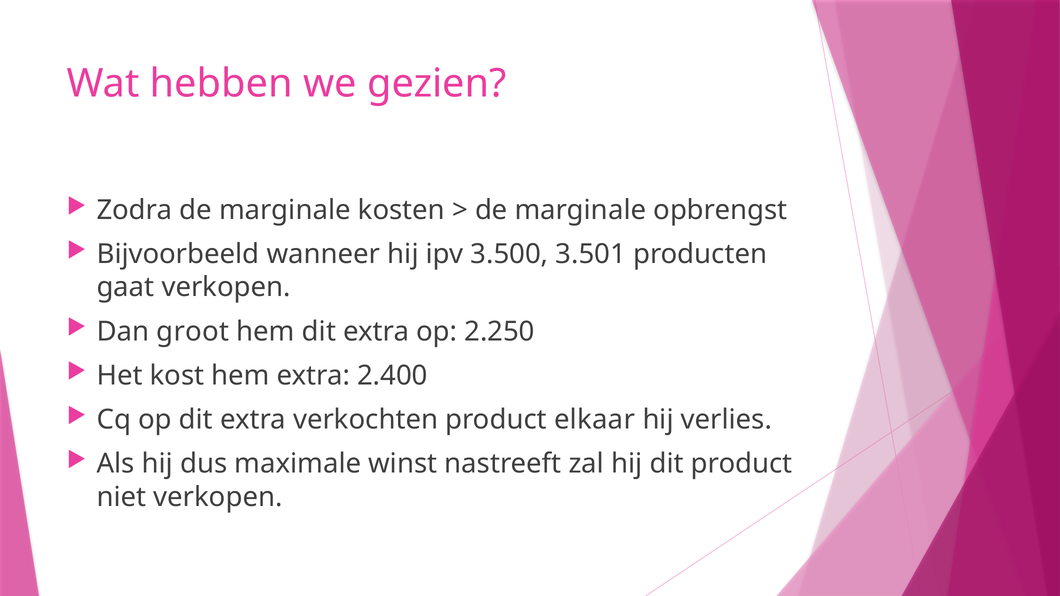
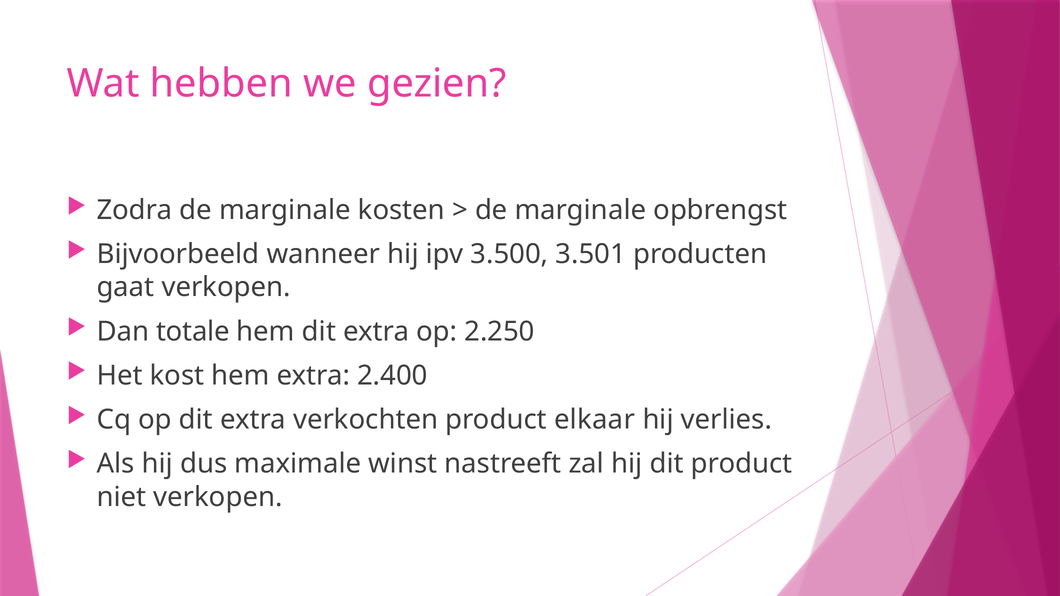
groot: groot -> totale (193, 332)
